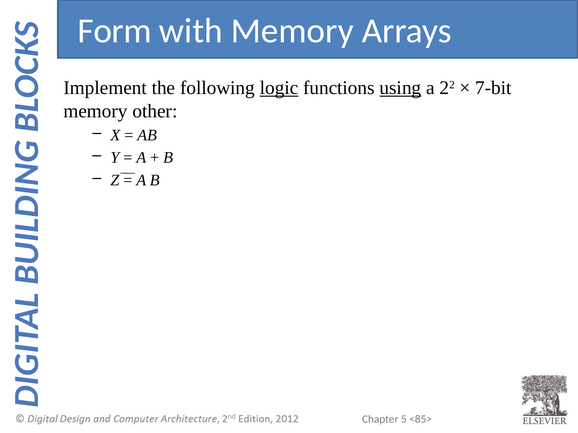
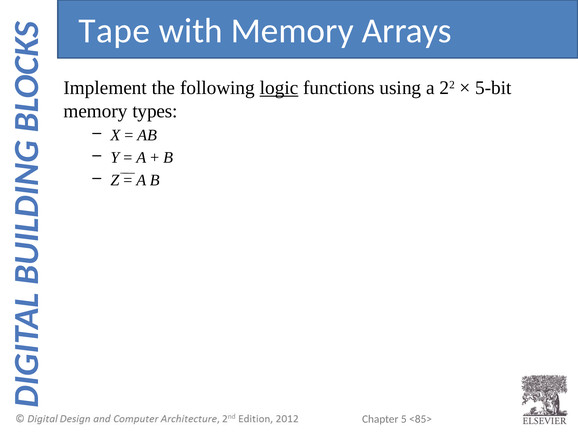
Form: Form -> Tape (114, 31)
using underline: present -> none (400, 88)
7-bit: 7-bit -> 5-bit (493, 88)
other: other -> types (155, 111)
